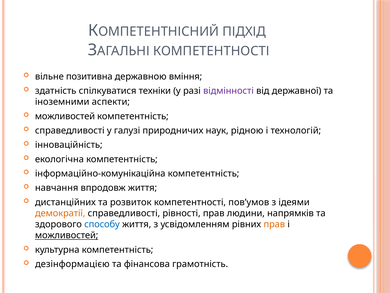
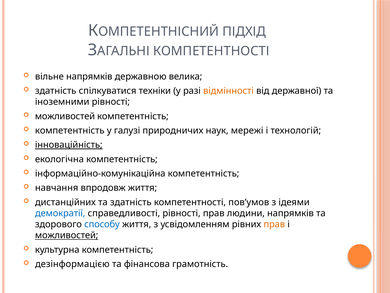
вільне позитивна: позитивна -> напрямків (89, 76)
вміння: вміння -> велика (186, 76)
відмінності colour: purple -> orange (228, 91)
іноземними аспекти: аспекти -> рівності (111, 102)
справедливості: справедливості -> компетентність (70, 130)
рідною: рідною -> мережі (247, 130)
інноваційність underline: none -> present (69, 145)
та розвиток: розвиток -> здатність (131, 202)
демократії colour: orange -> blue (60, 213)
